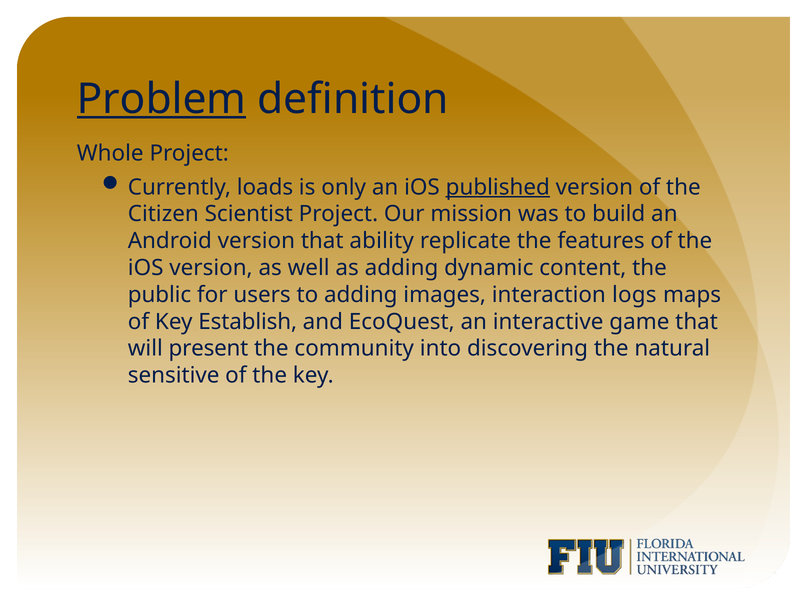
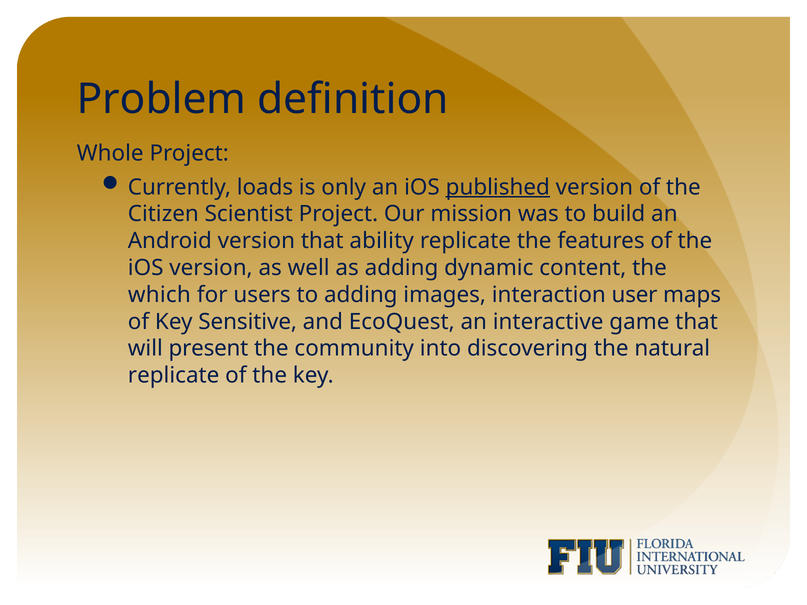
Problem underline: present -> none (162, 99)
public: public -> which (159, 295)
logs: logs -> user (635, 295)
Establish: Establish -> Sensitive (248, 322)
sensitive: sensitive -> replicate (174, 376)
